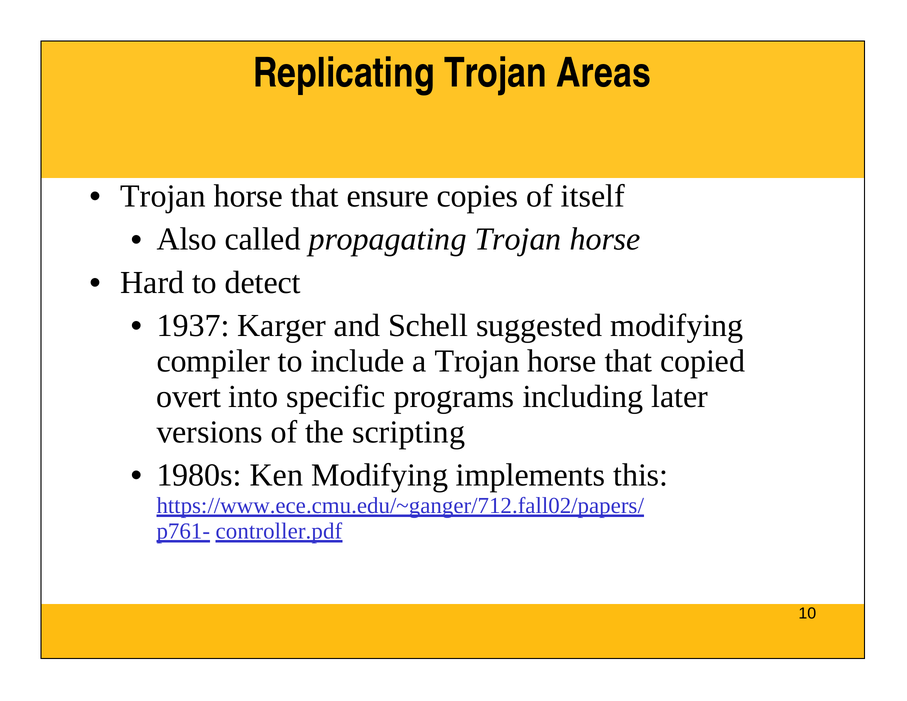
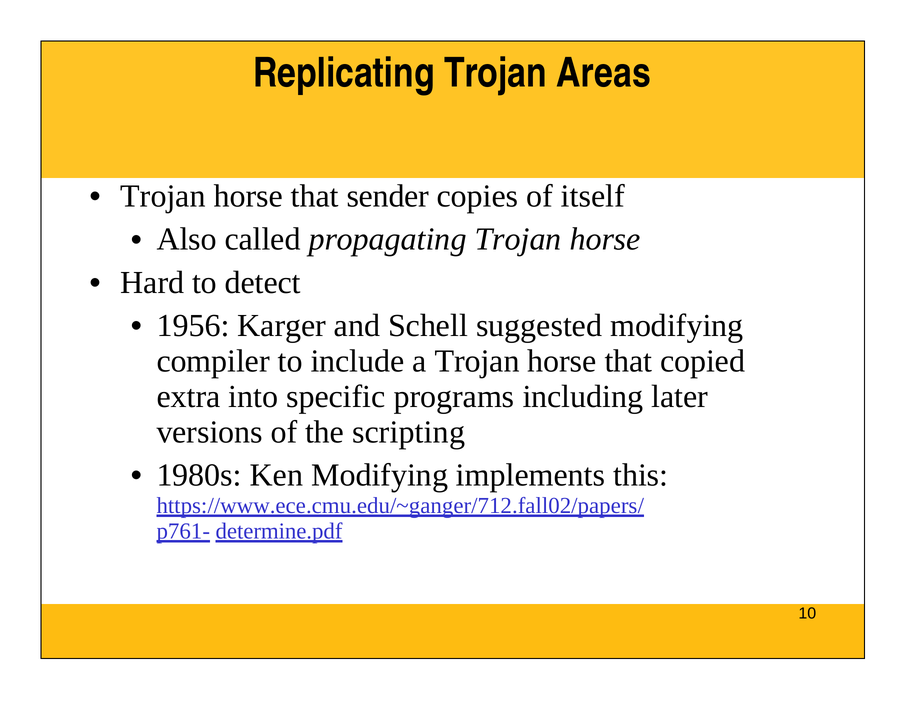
ensure: ensure -> sender (388, 196)
1937: 1937 -> 1956 (193, 326)
overt: overt -> extra (188, 397)
controller.pdf: controller.pdf -> determine.pdf (279, 531)
